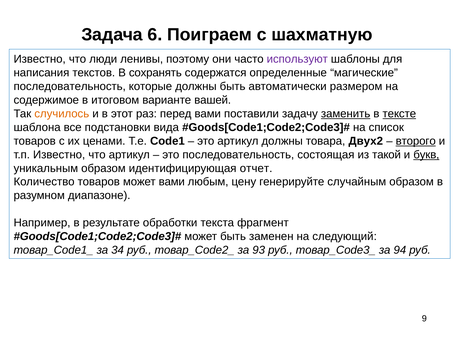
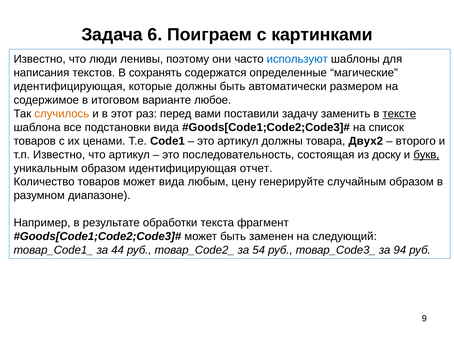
шахматную: шахматную -> картинками (322, 35)
используют colour: purple -> blue (297, 59)
последовательность: последовательность -> идентифицирующая (70, 86)
вашей: вашей -> любое (213, 100)
заменить underline: present -> none (346, 114)
второго underline: present -> none (416, 141)
такой: такой -> доску (387, 154)
может вами: вами -> вида (172, 182)
34: 34 -> 44 (118, 250)
93: 93 -> 54 (259, 250)
